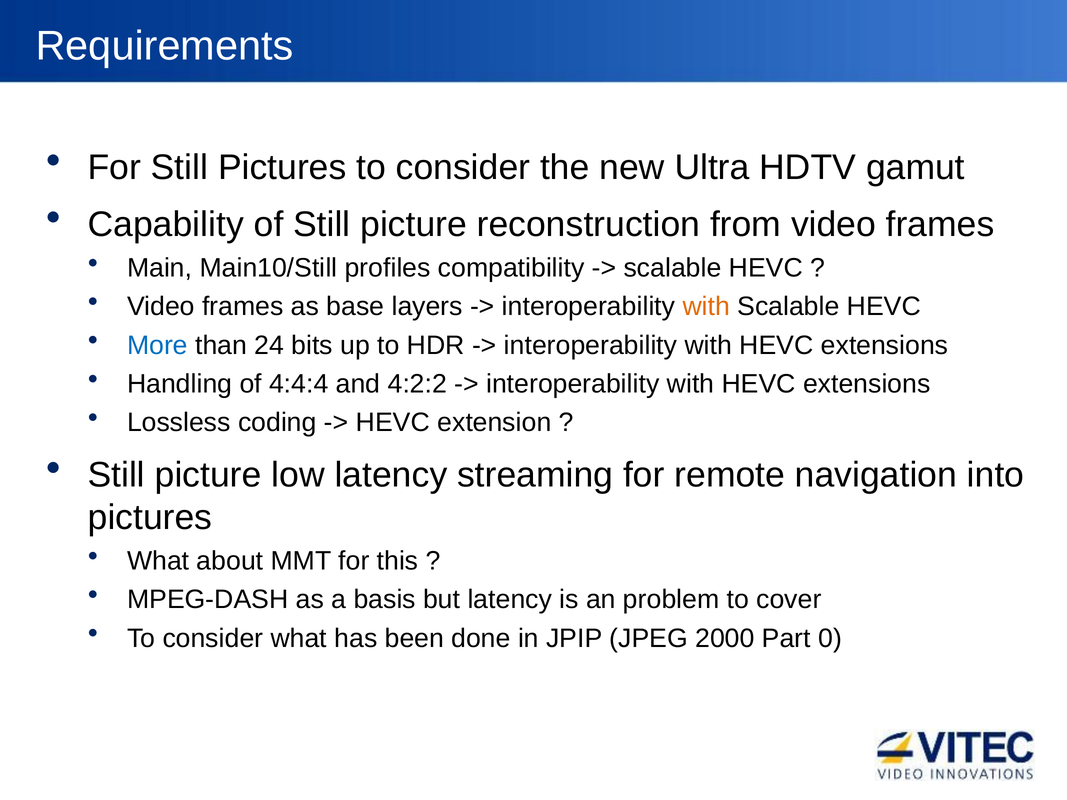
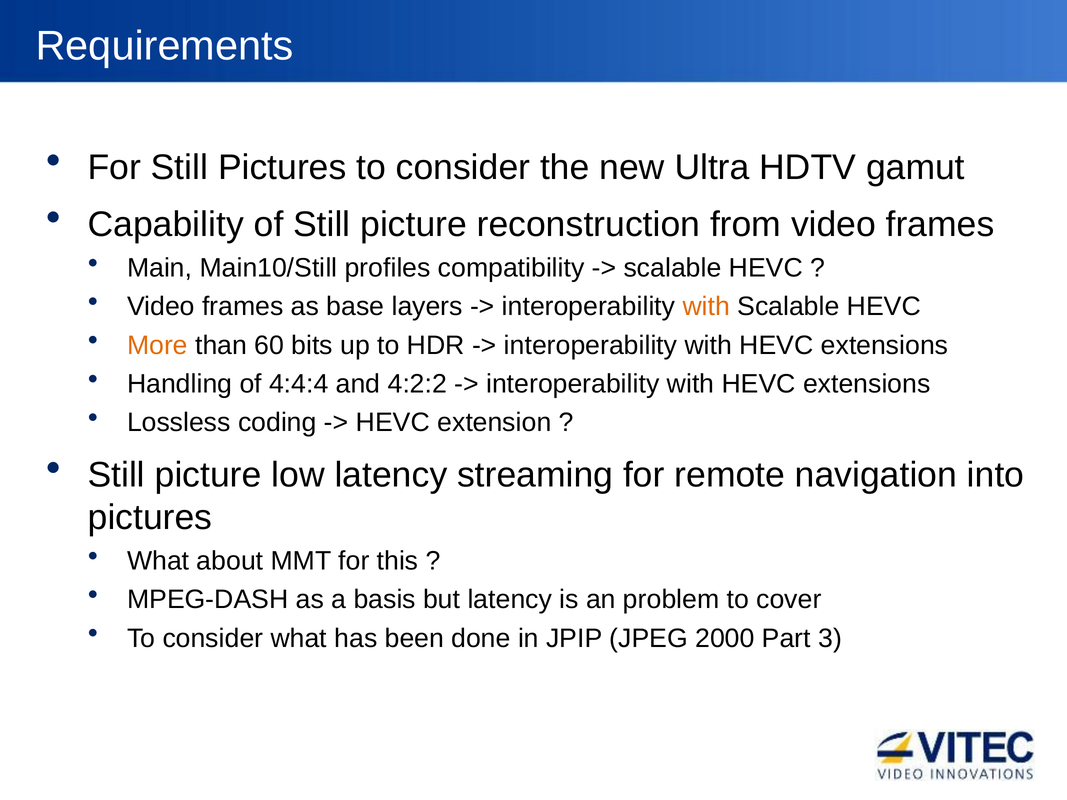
More colour: blue -> orange (157, 345)
24: 24 -> 60 (269, 345)
0: 0 -> 3 (830, 638)
